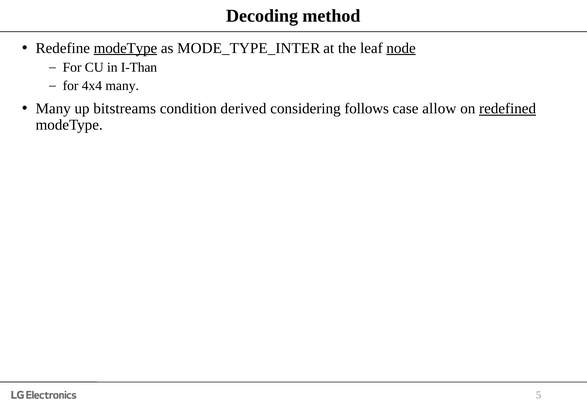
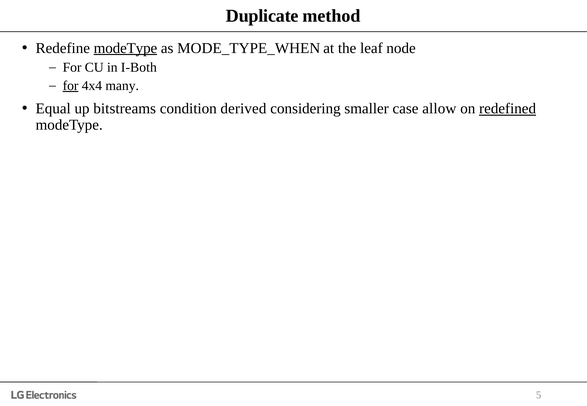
Decoding: Decoding -> Duplicate (262, 16)
MODE_TYPE_INTER: MODE_TYPE_INTER -> MODE_TYPE_WHEN (249, 48)
node underline: present -> none (401, 48)
I-Than: I-Than -> I-Both (139, 67)
for underline: none -> present (71, 86)
Many: Many -> Equal (53, 109)
follows: follows -> smaller (367, 109)
